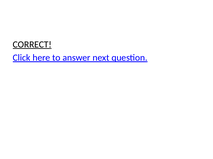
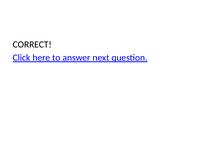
CORRECT underline: present -> none (32, 45)
